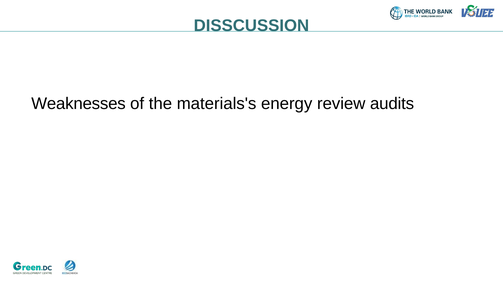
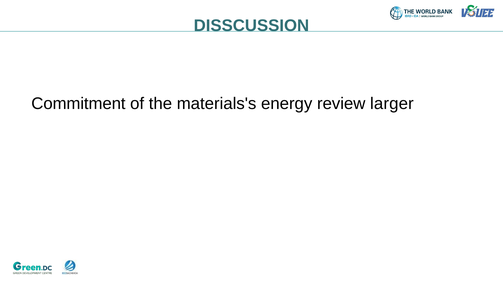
Weaknesses: Weaknesses -> Commitment (78, 104)
audits: audits -> larger (392, 104)
